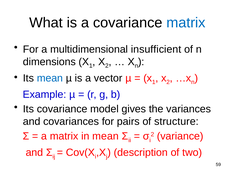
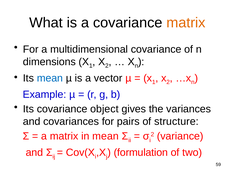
matrix colour: blue -> orange (186, 23)
multidimensional insufficient: insufficient -> covariance (156, 49)
model: model -> object (104, 109)
description: description -> formulation (141, 153)
